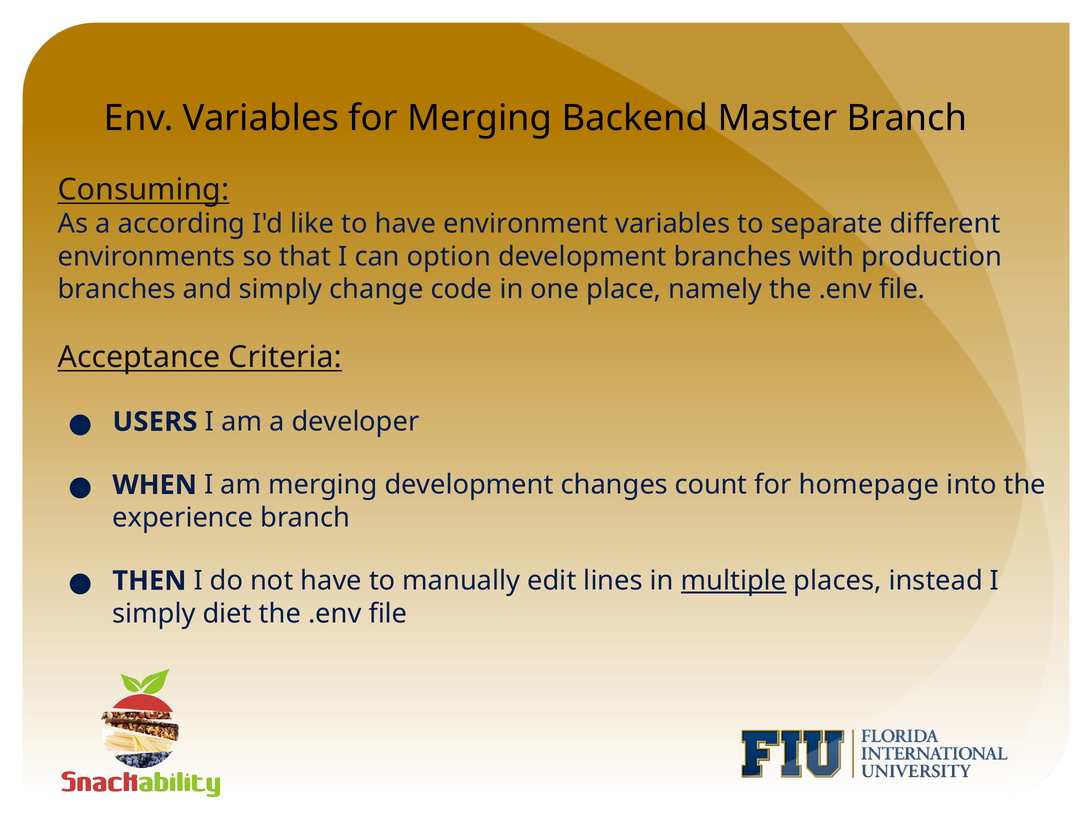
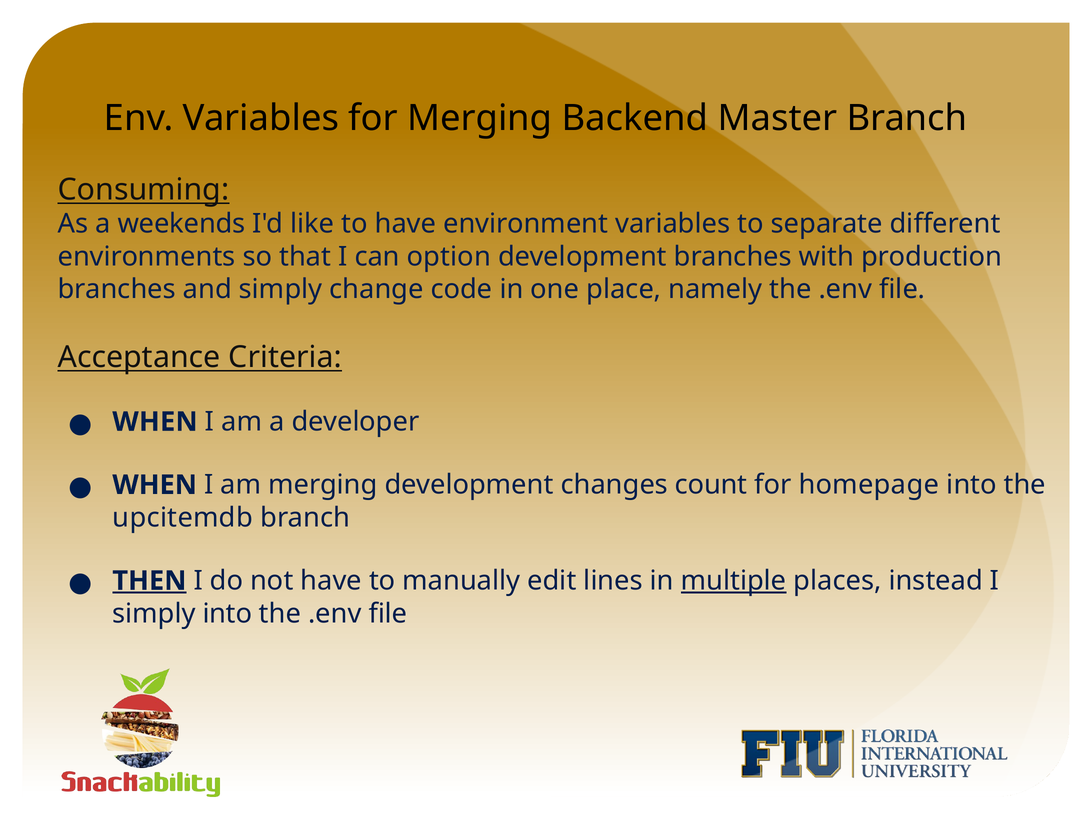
according: according -> weekends (182, 224)
USERS: USERS -> WHEN (155, 422)
experience: experience -> upcitemdb (183, 518)
THEN underline: none -> present (149, 581)
simply diet: diet -> into (227, 614)
